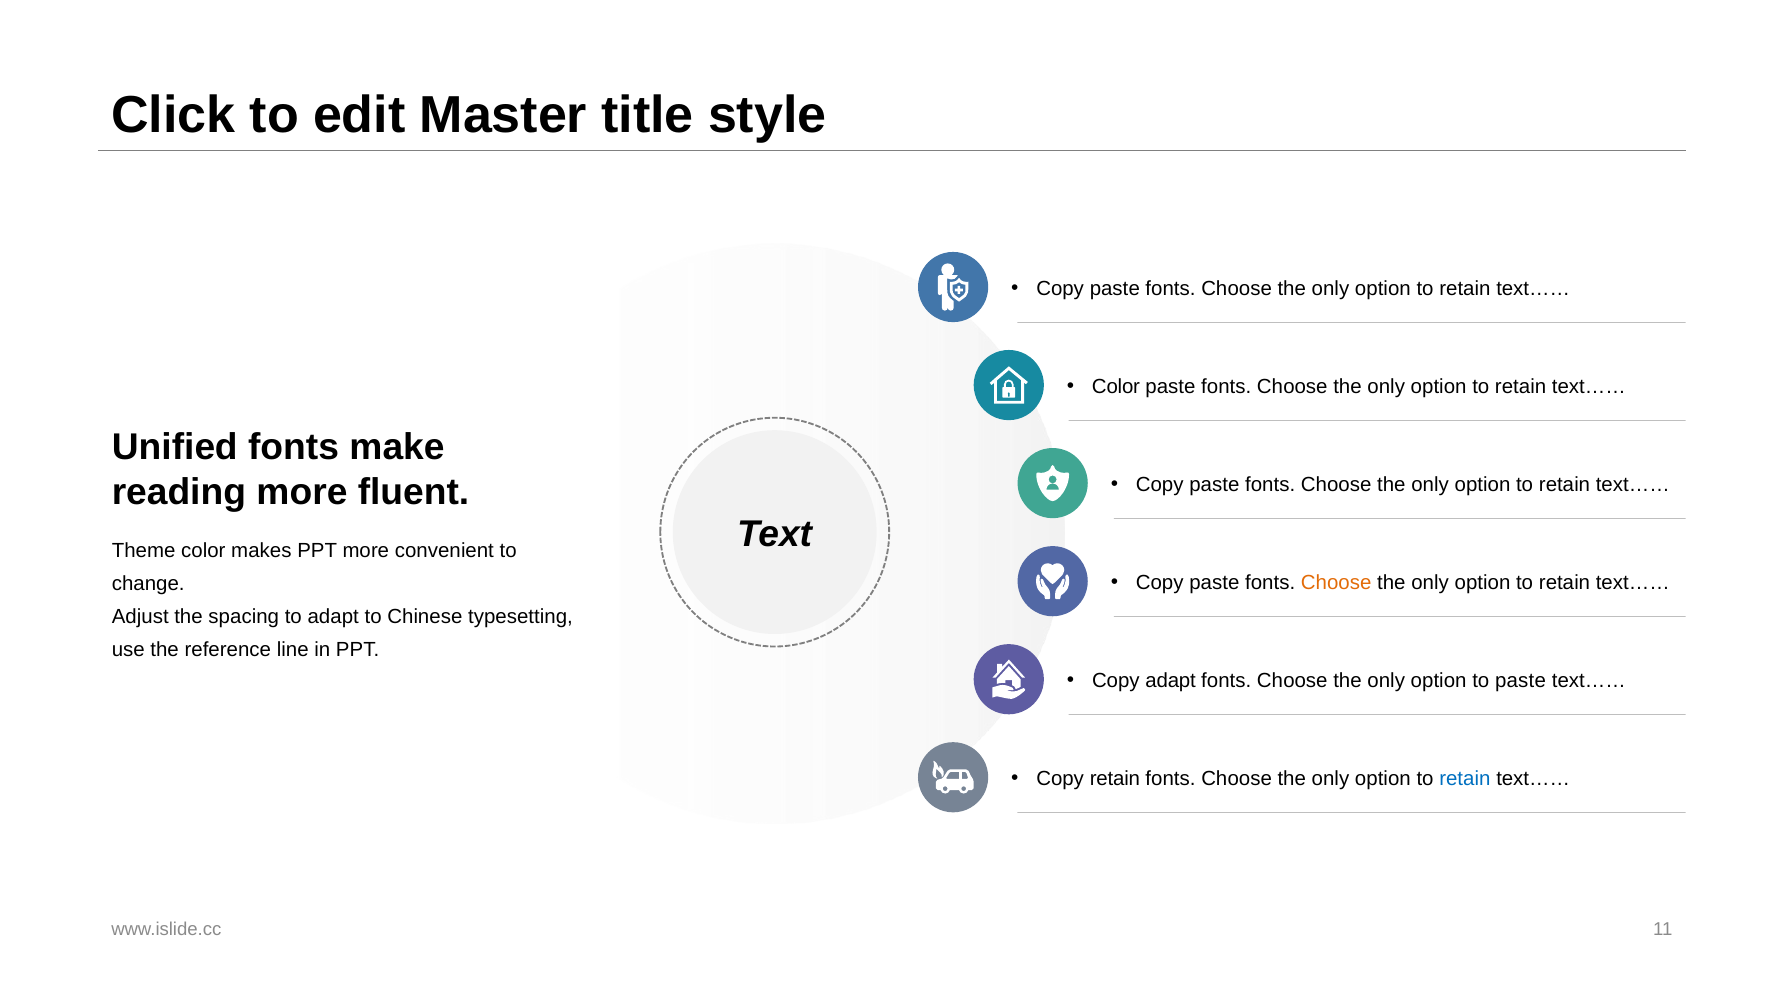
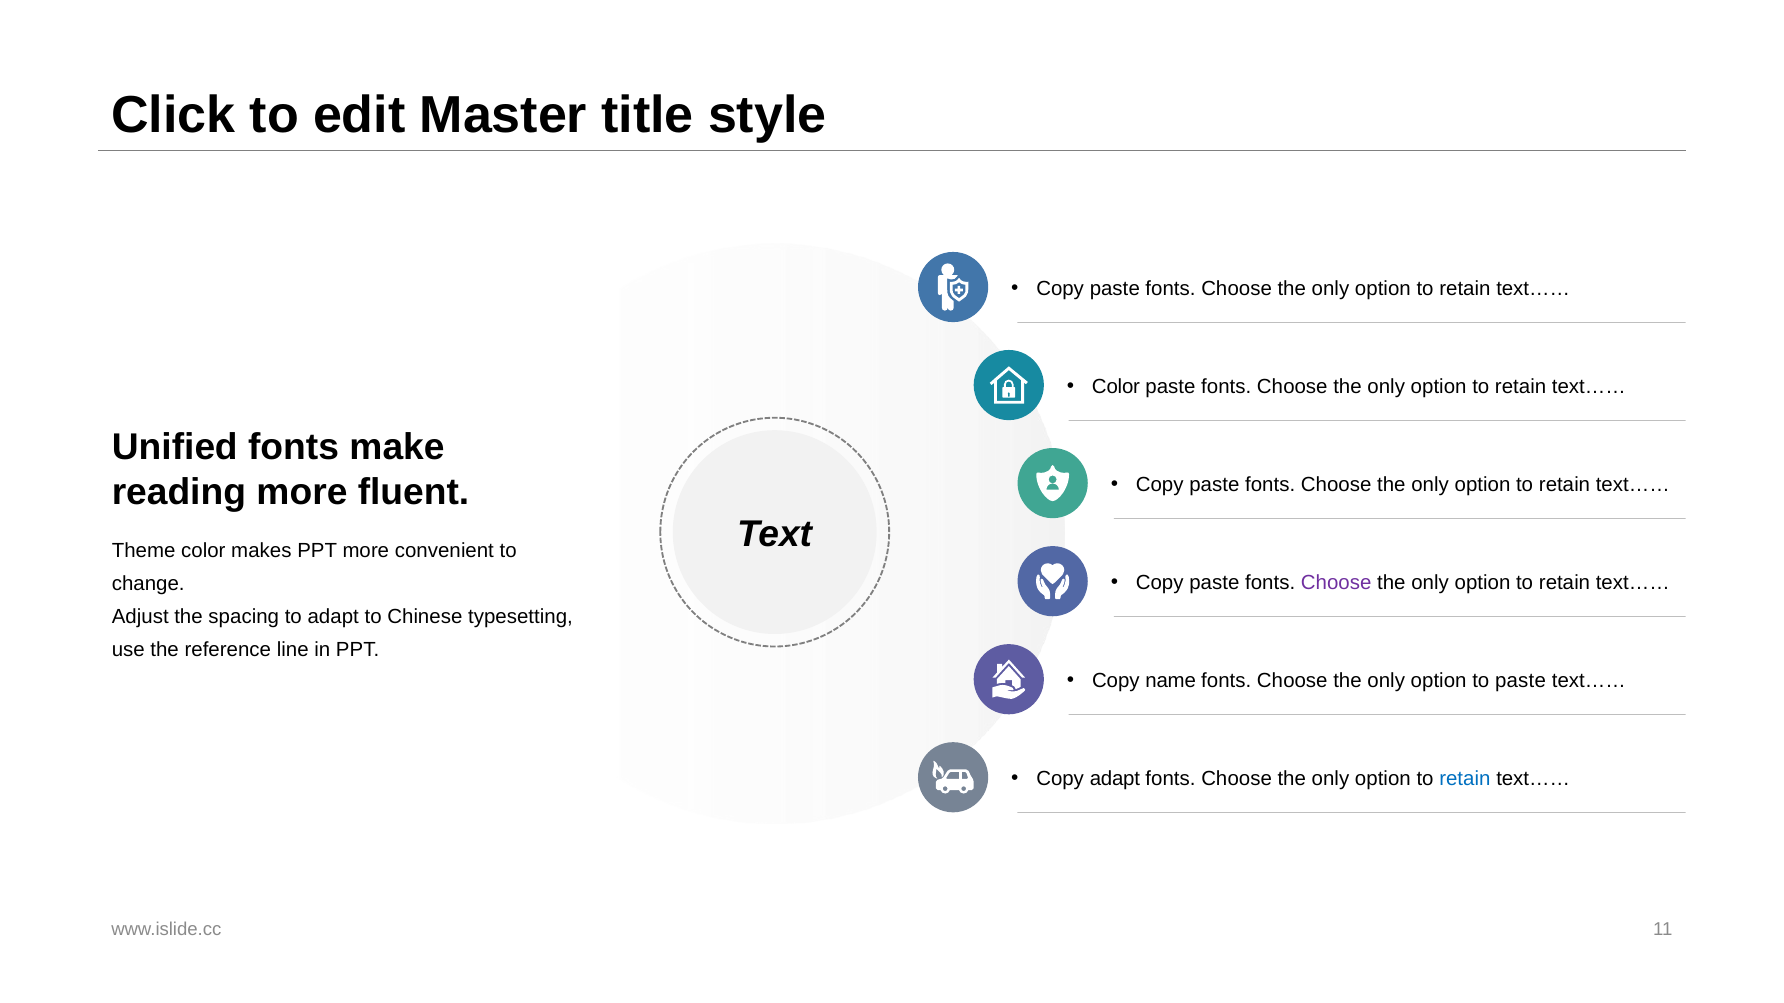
Choose colour: orange -> purple (1336, 583)
Copy adapt: adapt -> name (1171, 681)
Copy retain: retain -> adapt (1115, 779)
